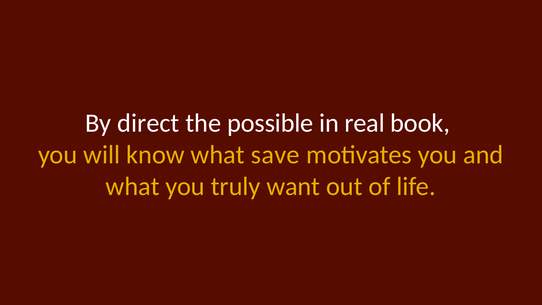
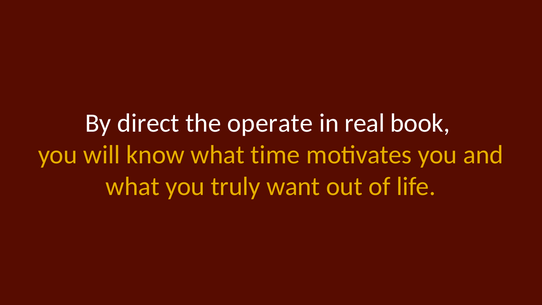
possible: possible -> operate (270, 123)
save: save -> time (275, 155)
